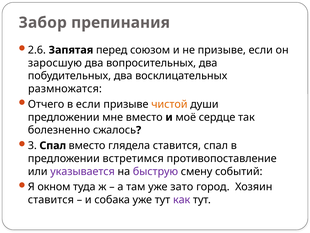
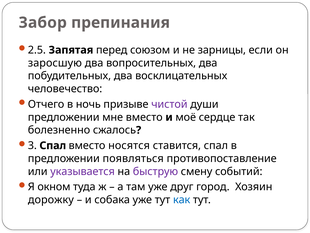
2.6: 2.6 -> 2.5 (37, 50)
не призыве: призыве -> зарницы (222, 50)
размножатся: размножатся -> человечество (65, 89)
в если: если -> ночь (88, 104)
чистой colour: orange -> purple (169, 104)
глядела: глядела -> носятся (129, 145)
встретимся: встретимся -> появляться (133, 158)
зато: зато -> друг (182, 187)
ставится: ставится -> дорожку (51, 199)
как colour: purple -> blue (182, 199)
